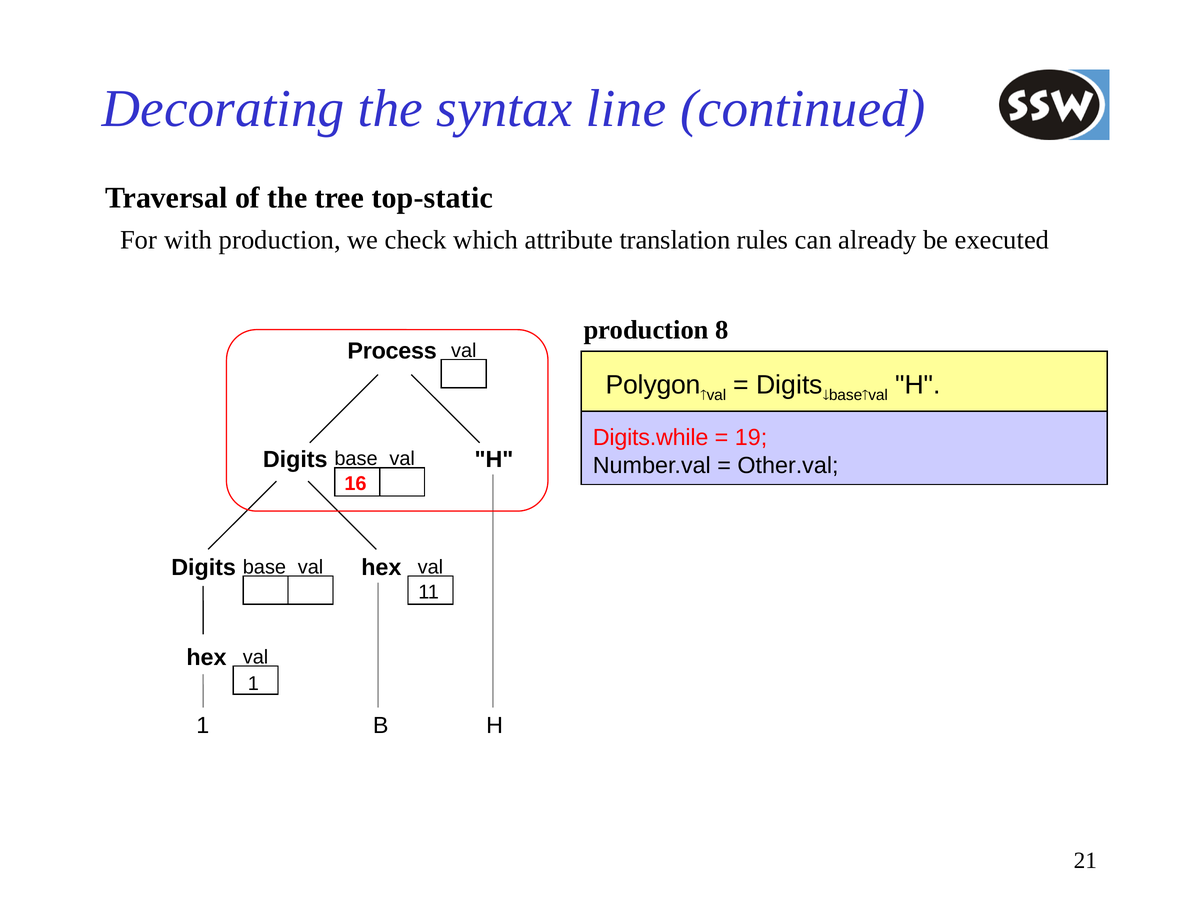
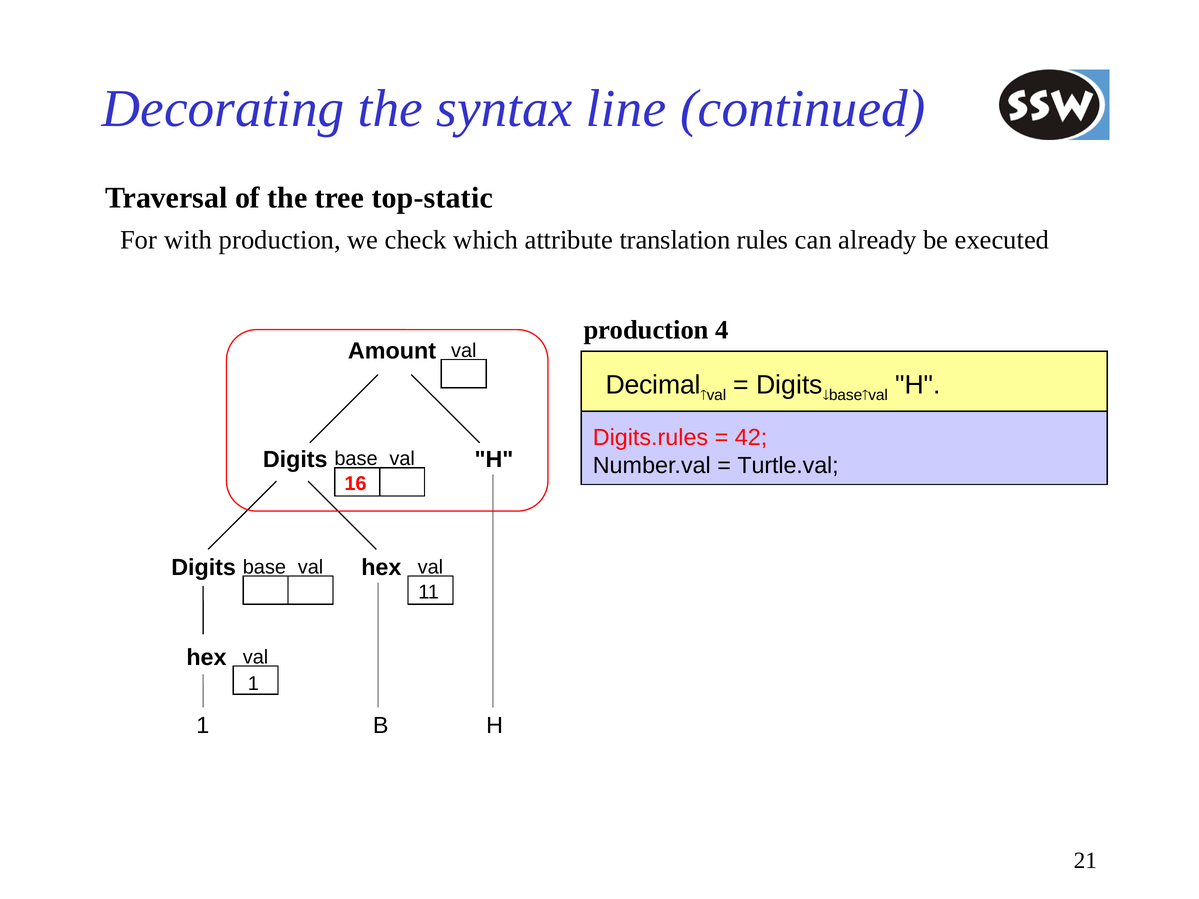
8: 8 -> 4 (722, 330)
Process: Process -> Amount (392, 351)
Polygon: Polygon -> Decimal (653, 385)
Digits.while: Digits.while -> Digits.rules (650, 438)
19: 19 -> 42 (751, 438)
Other.val: Other.val -> Turtle.val (788, 466)
